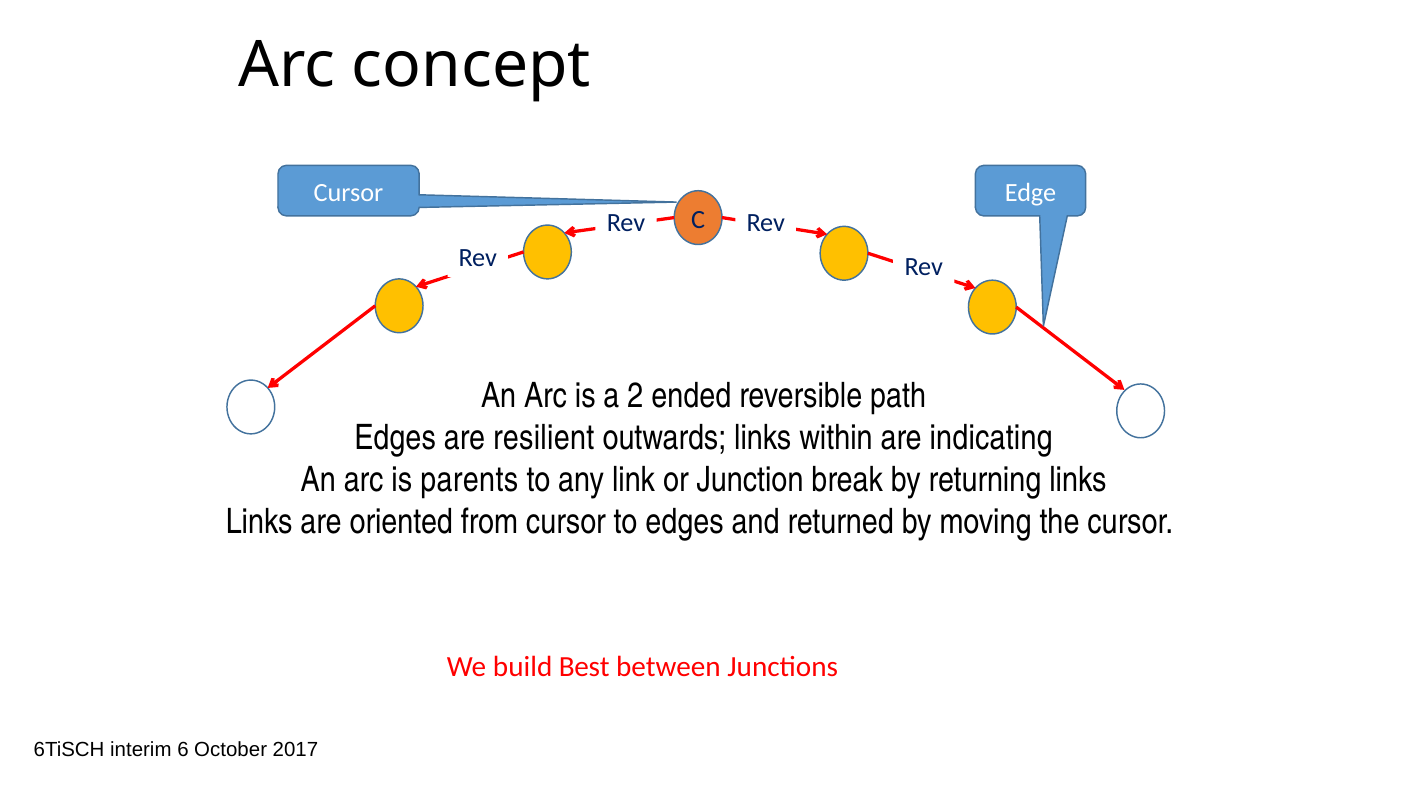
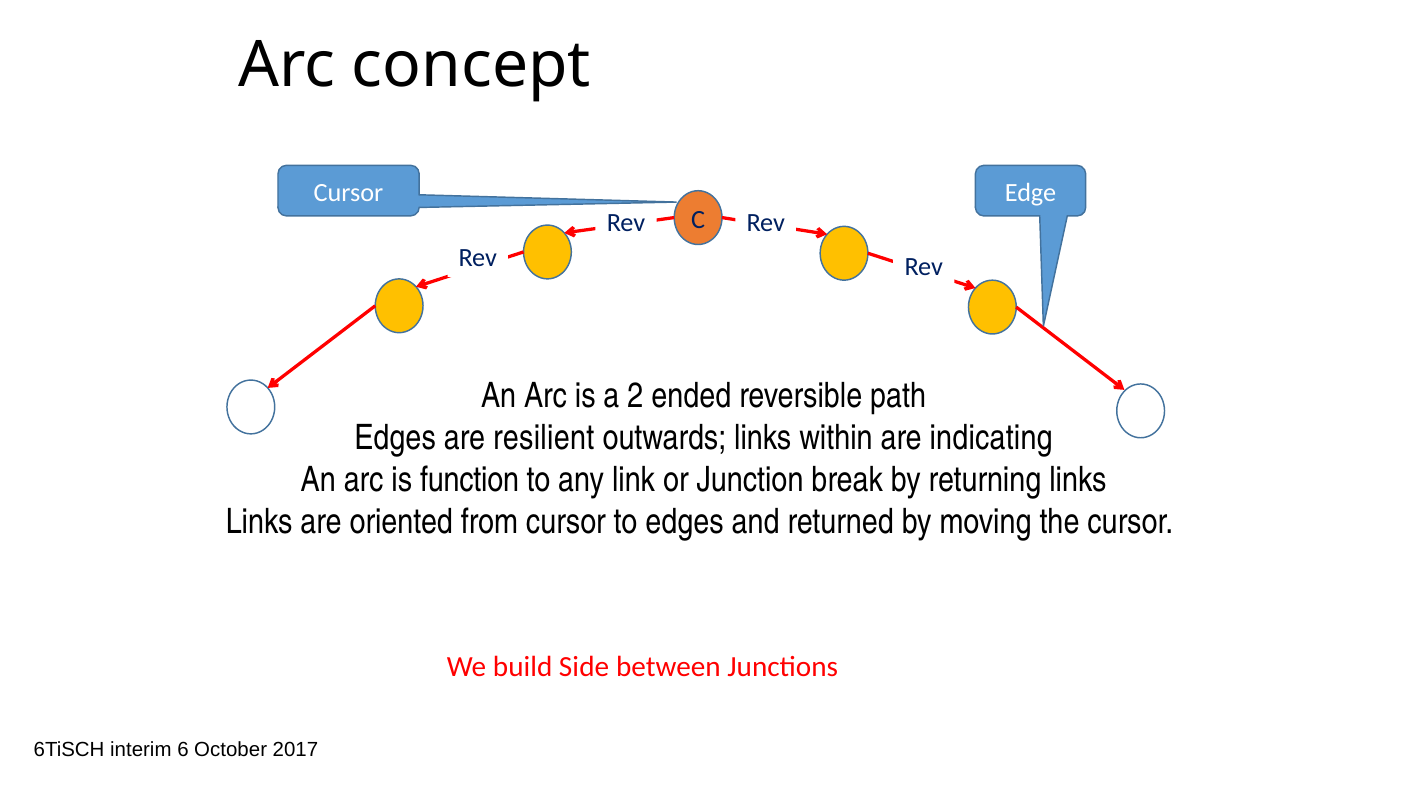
parents: parents -> function (470, 480)
Best: Best -> Side (584, 667)
